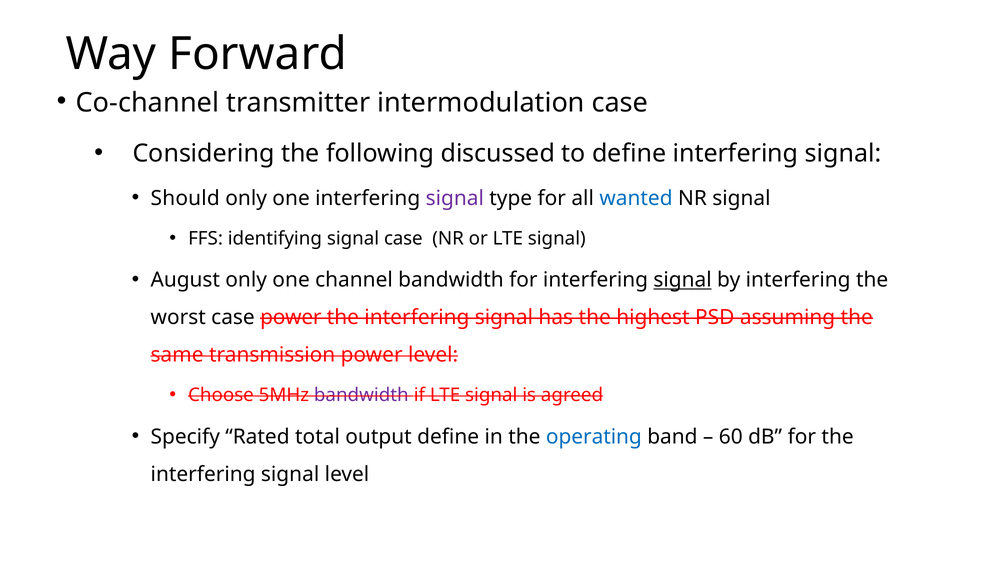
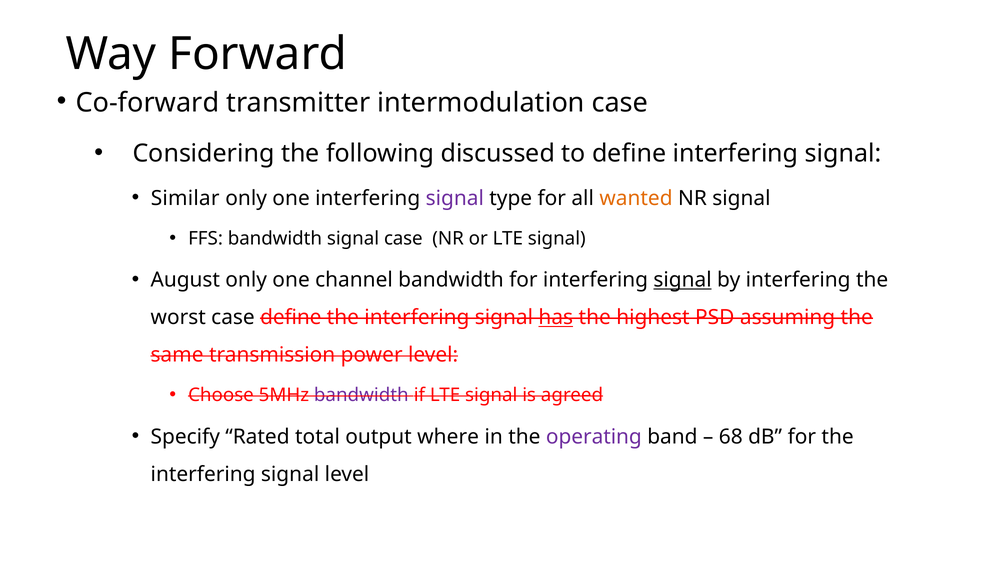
Co-channel: Co-channel -> Co-forward (147, 103)
Should: Should -> Similar (185, 198)
wanted colour: blue -> orange (636, 198)
FFS identifying: identifying -> bandwidth (275, 238)
case power: power -> define (291, 318)
has underline: none -> present (556, 318)
output define: define -> where (448, 437)
operating colour: blue -> purple (594, 437)
60: 60 -> 68 (731, 437)
